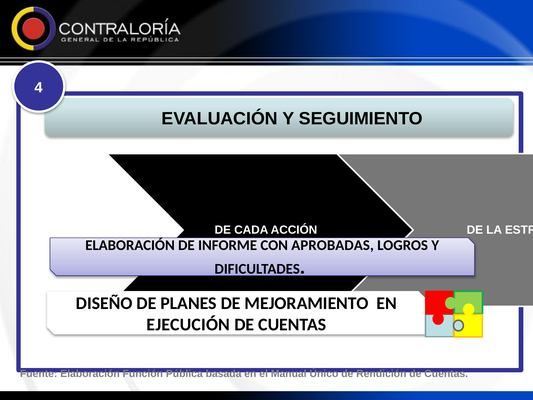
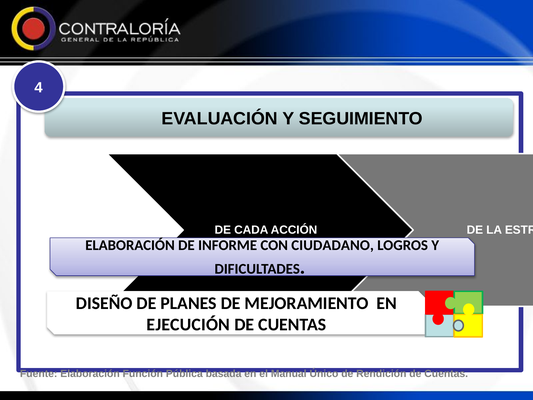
APROBADAS: APROBADAS -> CIUDADANO (333, 245)
